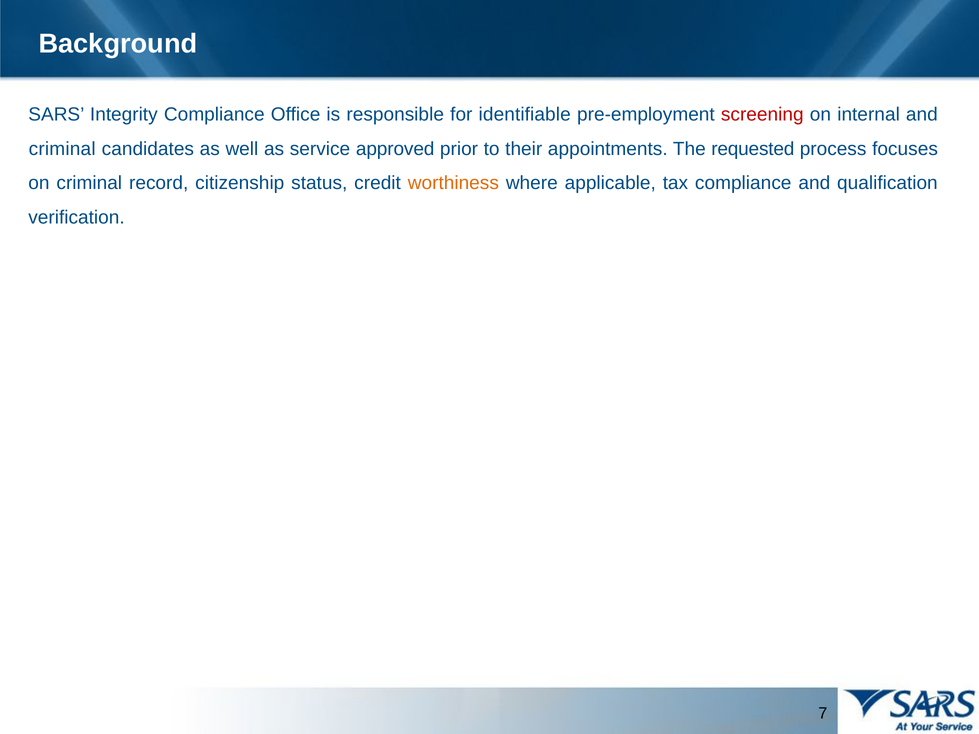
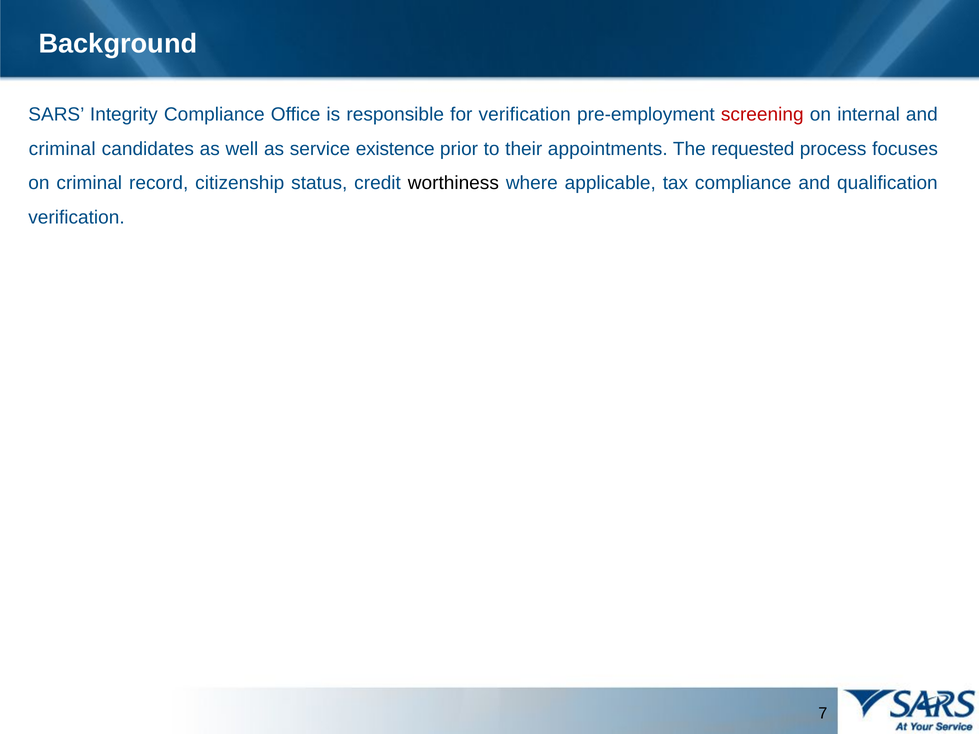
for identifiable: identifiable -> verification (525, 115)
approved: approved -> existence (395, 149)
worthiness colour: orange -> black (453, 183)
